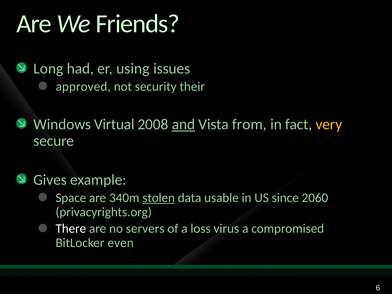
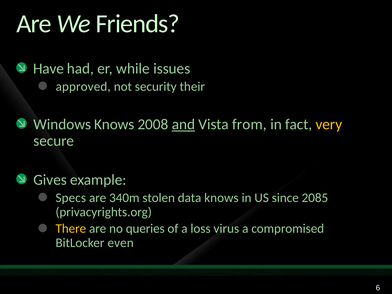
Long: Long -> Have (48, 69)
using: using -> while (133, 69)
Windows Virtual: Virtual -> Knows (114, 124)
Space: Space -> Specs (71, 198)
stolen underline: present -> none (159, 198)
data usable: usable -> knows (221, 198)
2060: 2060 -> 2085 (315, 198)
There colour: white -> yellow (71, 229)
servers: servers -> queries (145, 229)
